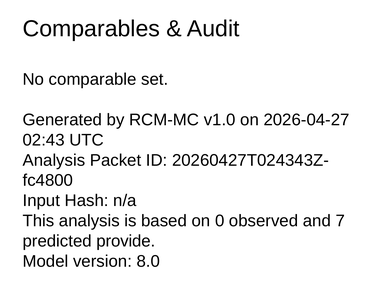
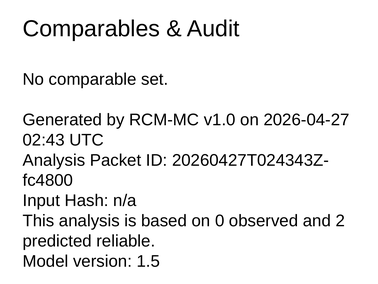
7: 7 -> 2 (340, 220)
provide: provide -> reliable (126, 241)
8.0: 8.0 -> 1.5 (148, 261)
